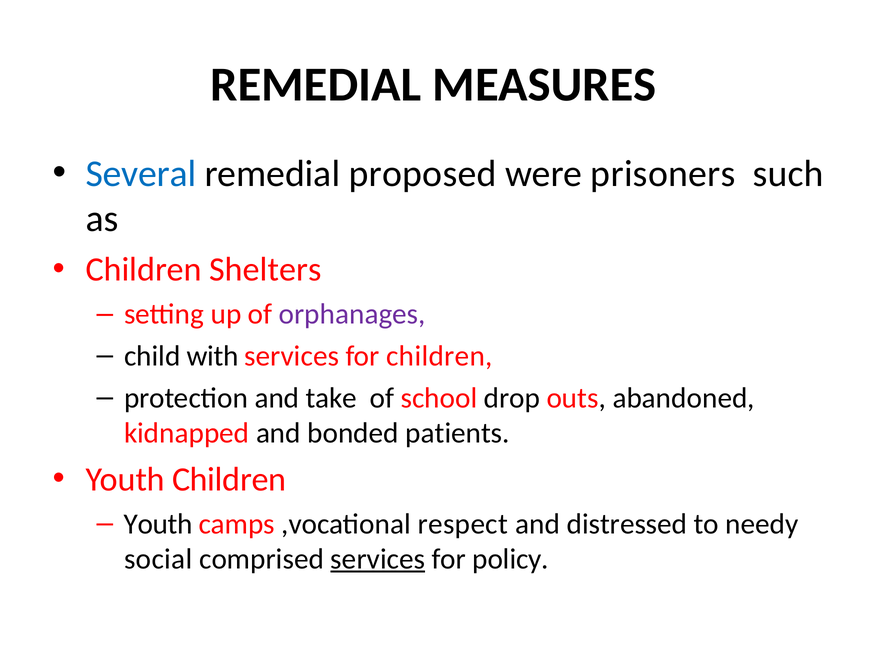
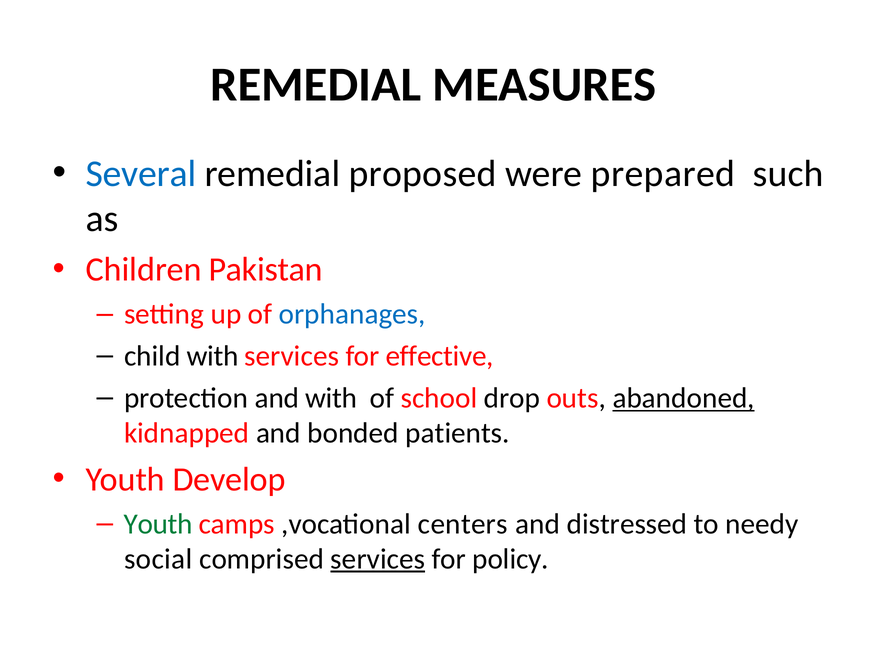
prisoners: prisoners -> prepared (663, 174)
Shelters: Shelters -> Pakistan (266, 270)
orphanages colour: purple -> blue (352, 314)
for children: children -> effective (440, 356)
and take: take -> with (331, 398)
abandoned underline: none -> present (684, 398)
Youth Children: Children -> Develop (229, 480)
Youth colour: black -> green (158, 524)
respect: respect -> centers (463, 524)
